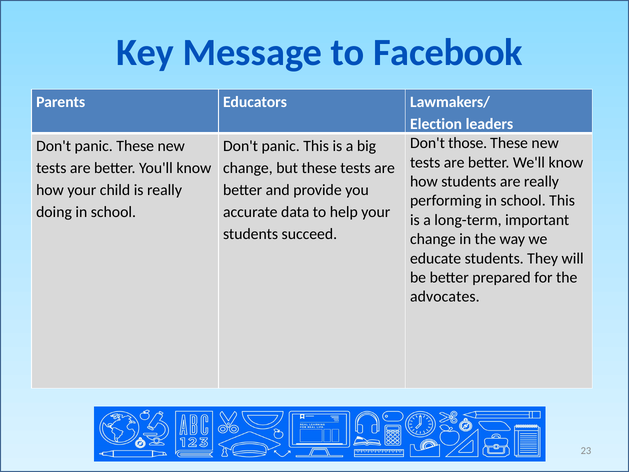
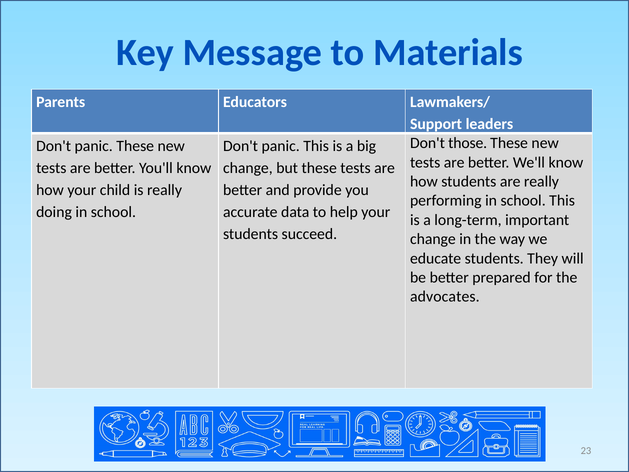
Facebook: Facebook -> Materials (448, 52)
Election: Election -> Support (436, 124)
